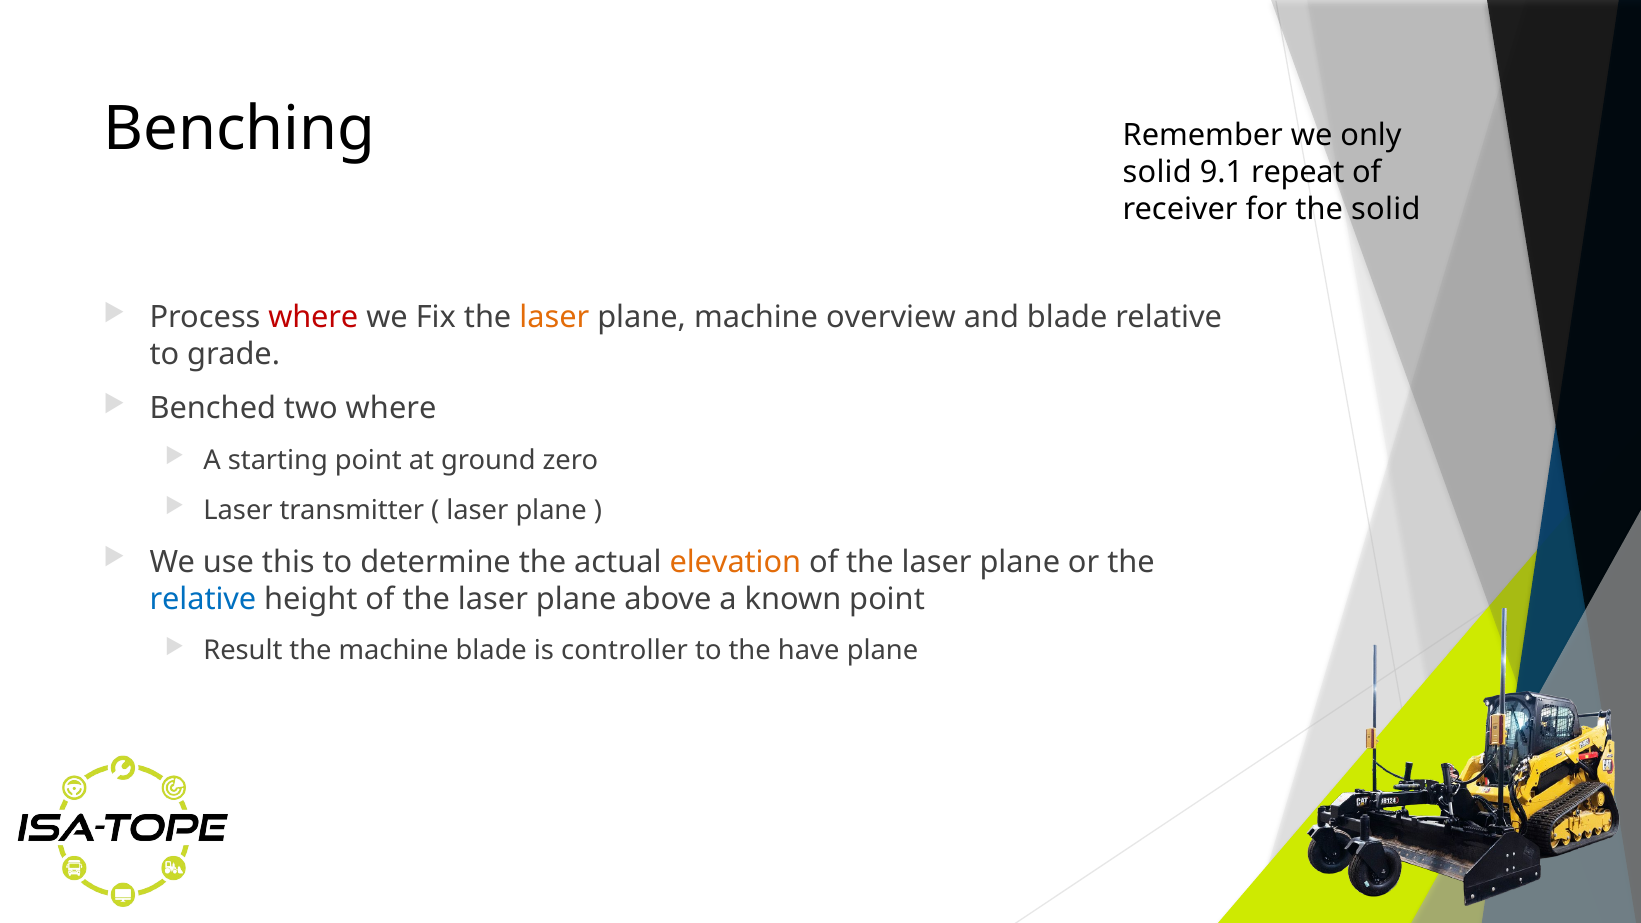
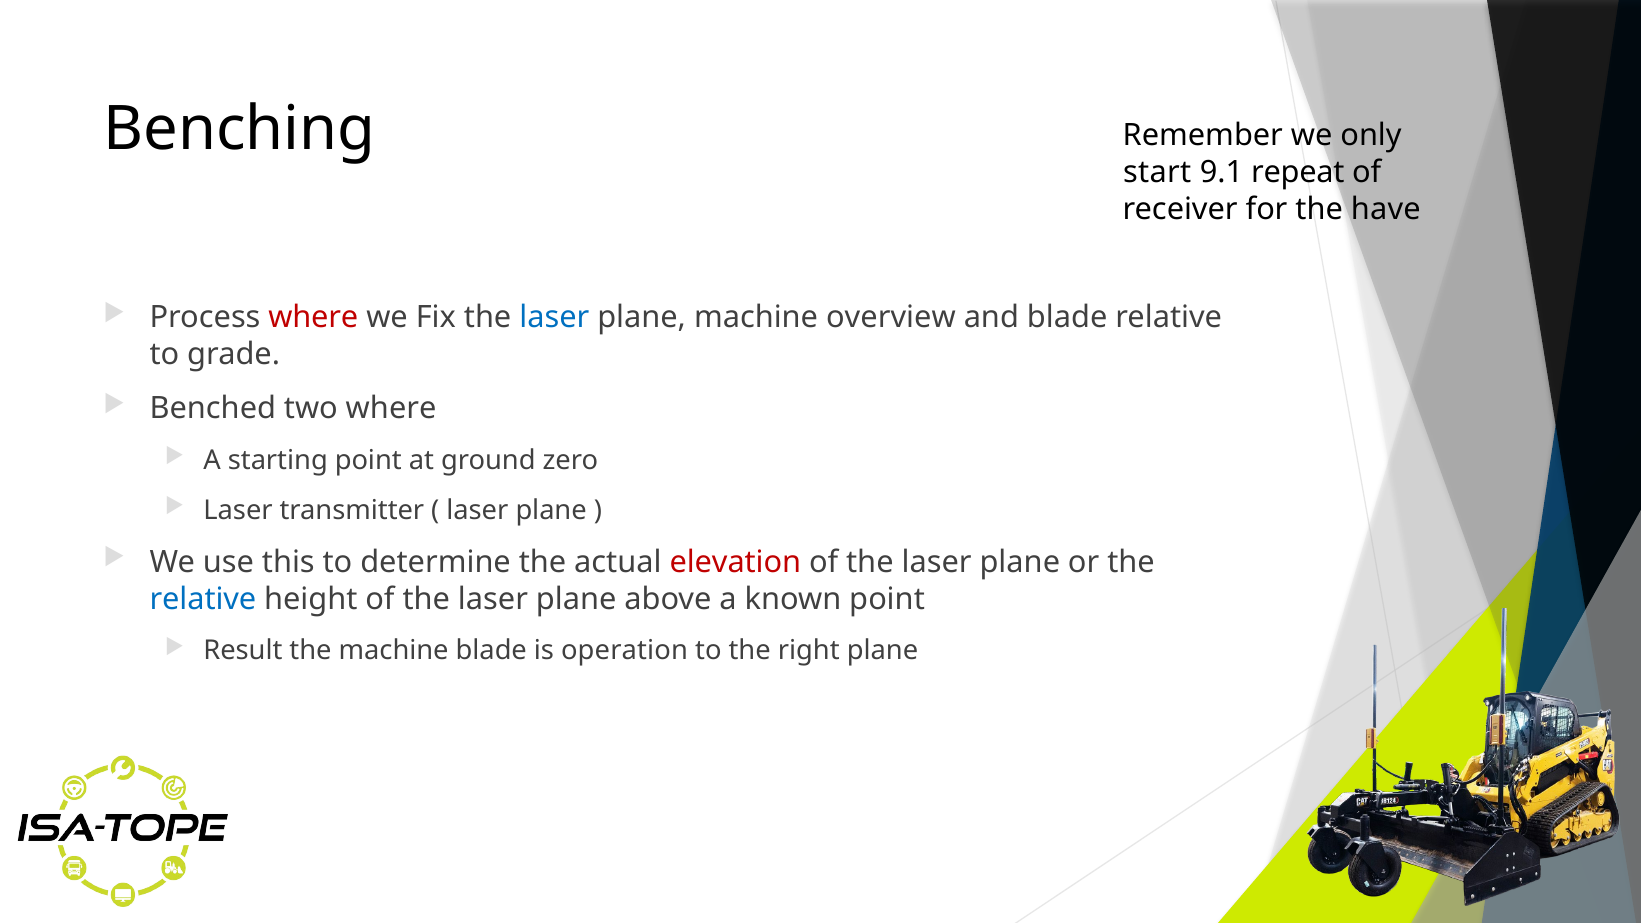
solid: solid -> start (1157, 172)
the solid: solid -> have (1386, 209)
laser colour: orange -> blue (554, 318)
elevation colour: orange -> red (735, 562)
controller: controller -> operation (625, 651)
have: have -> right (809, 651)
